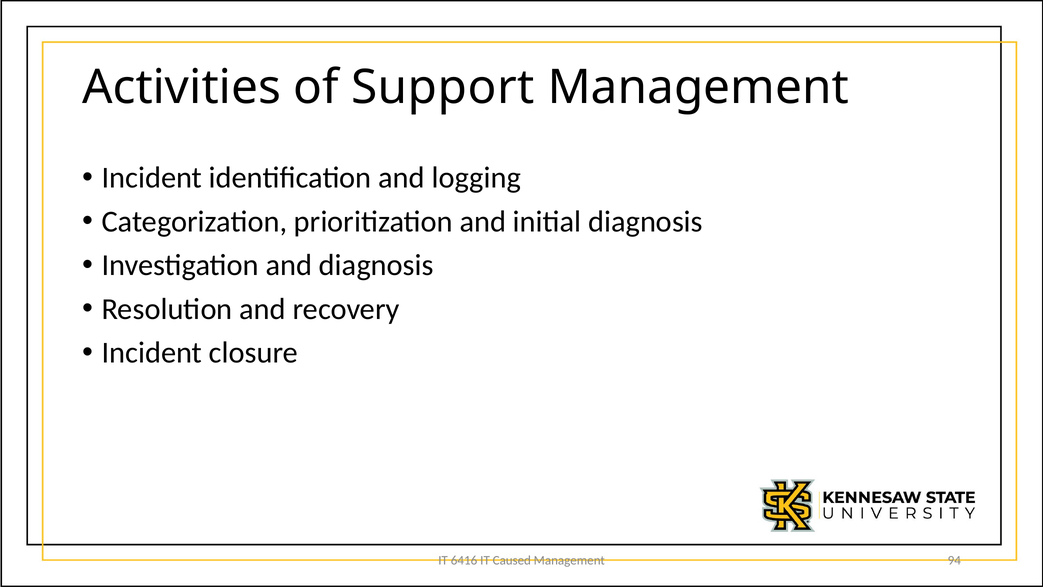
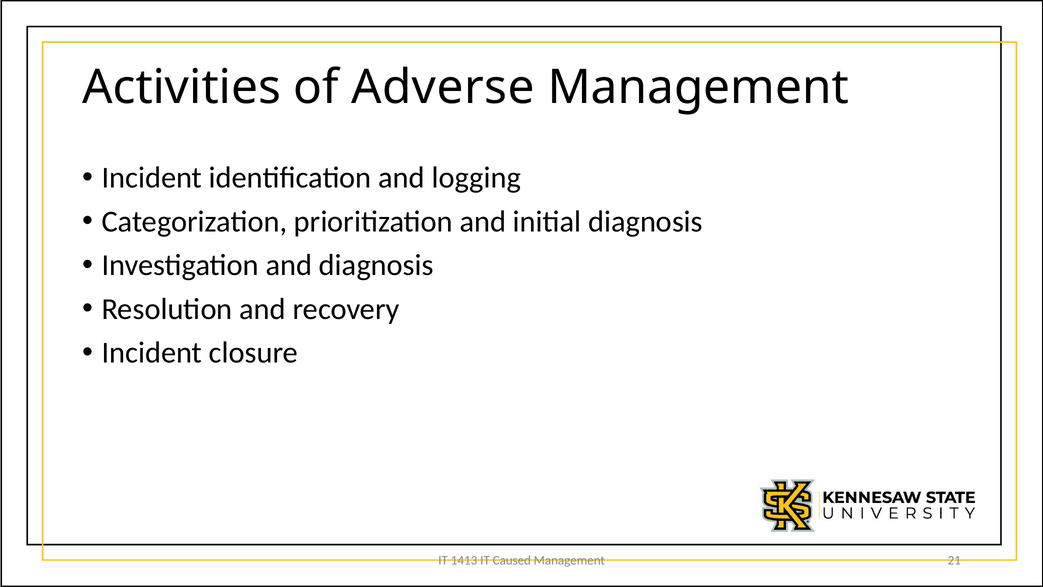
Support: Support -> Adverse (443, 88)
6416: 6416 -> 1413 (464, 560)
94: 94 -> 21 (954, 560)
